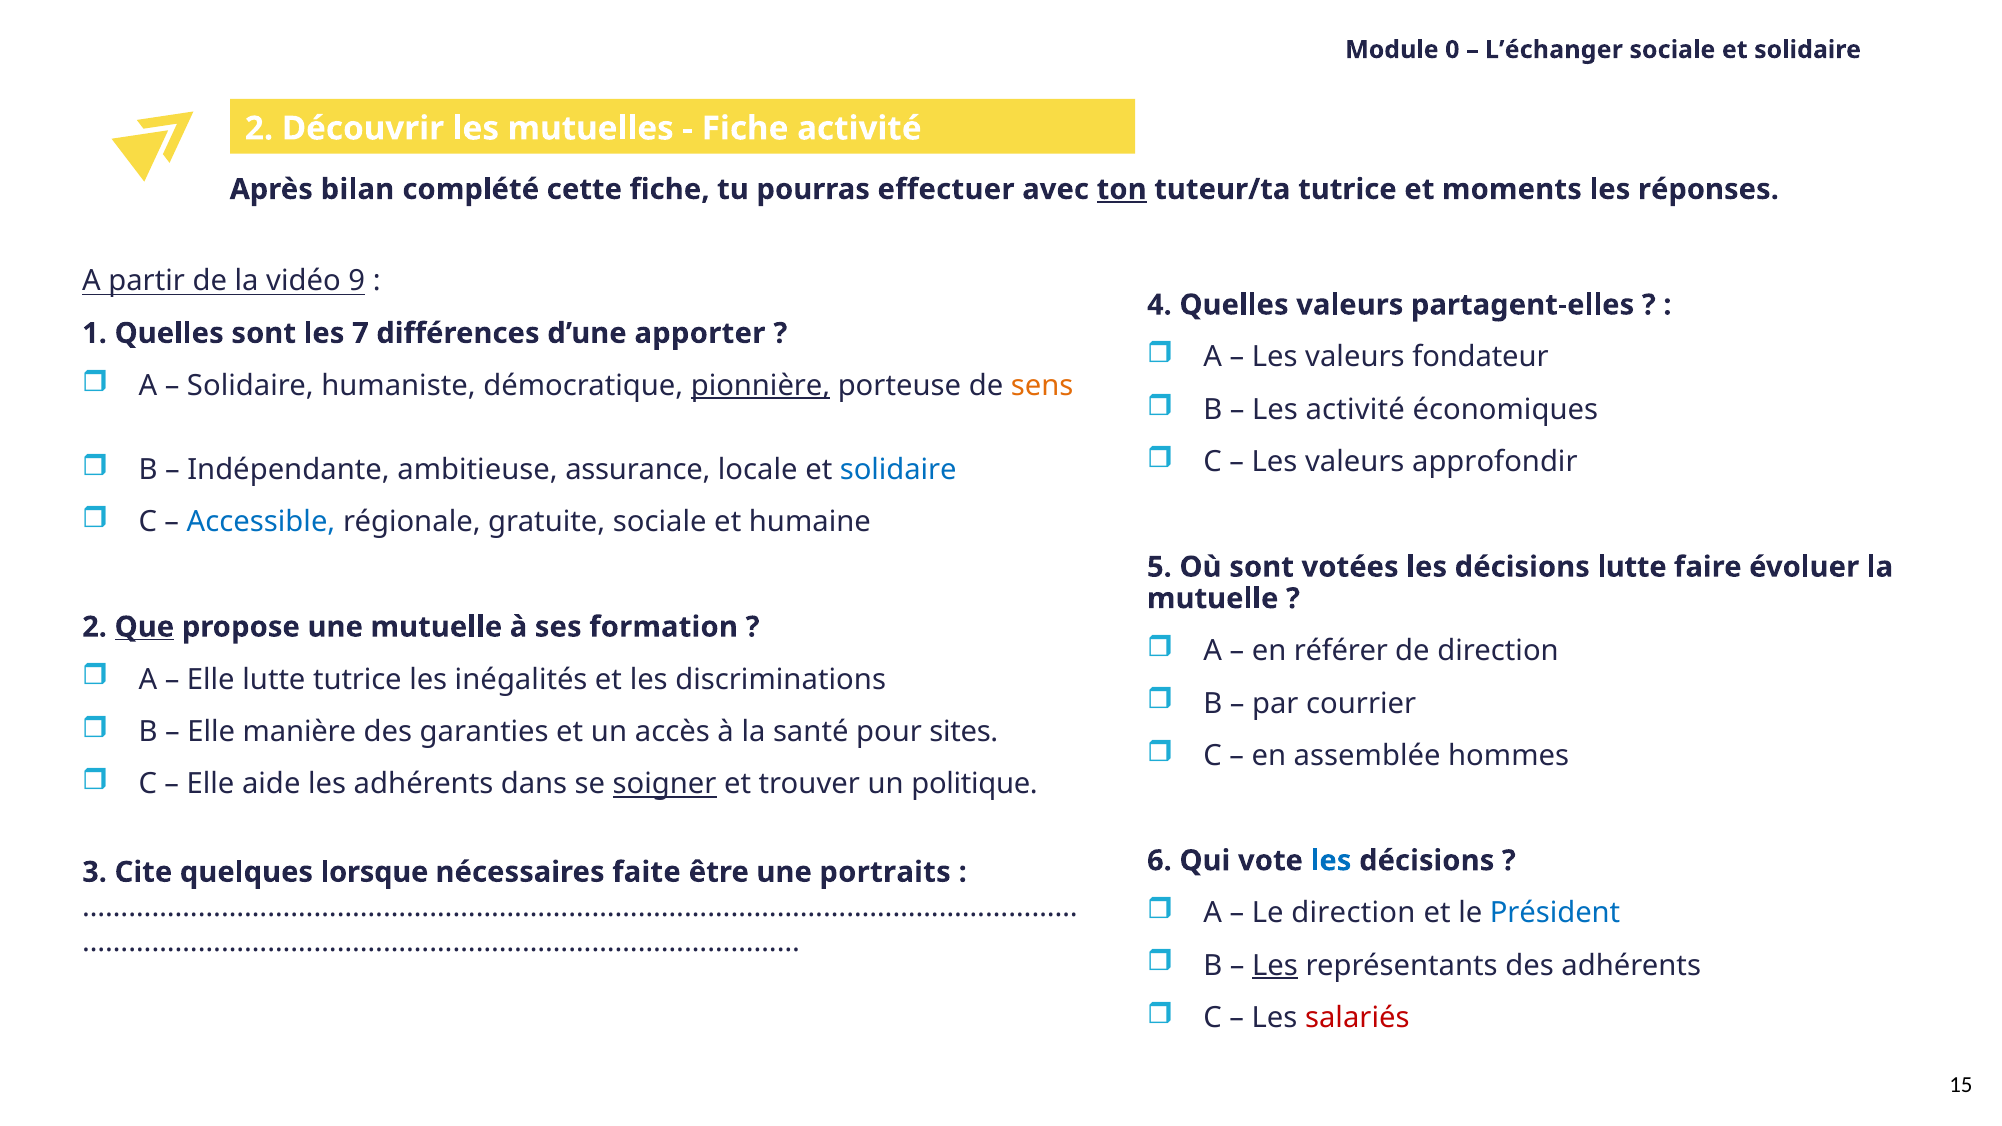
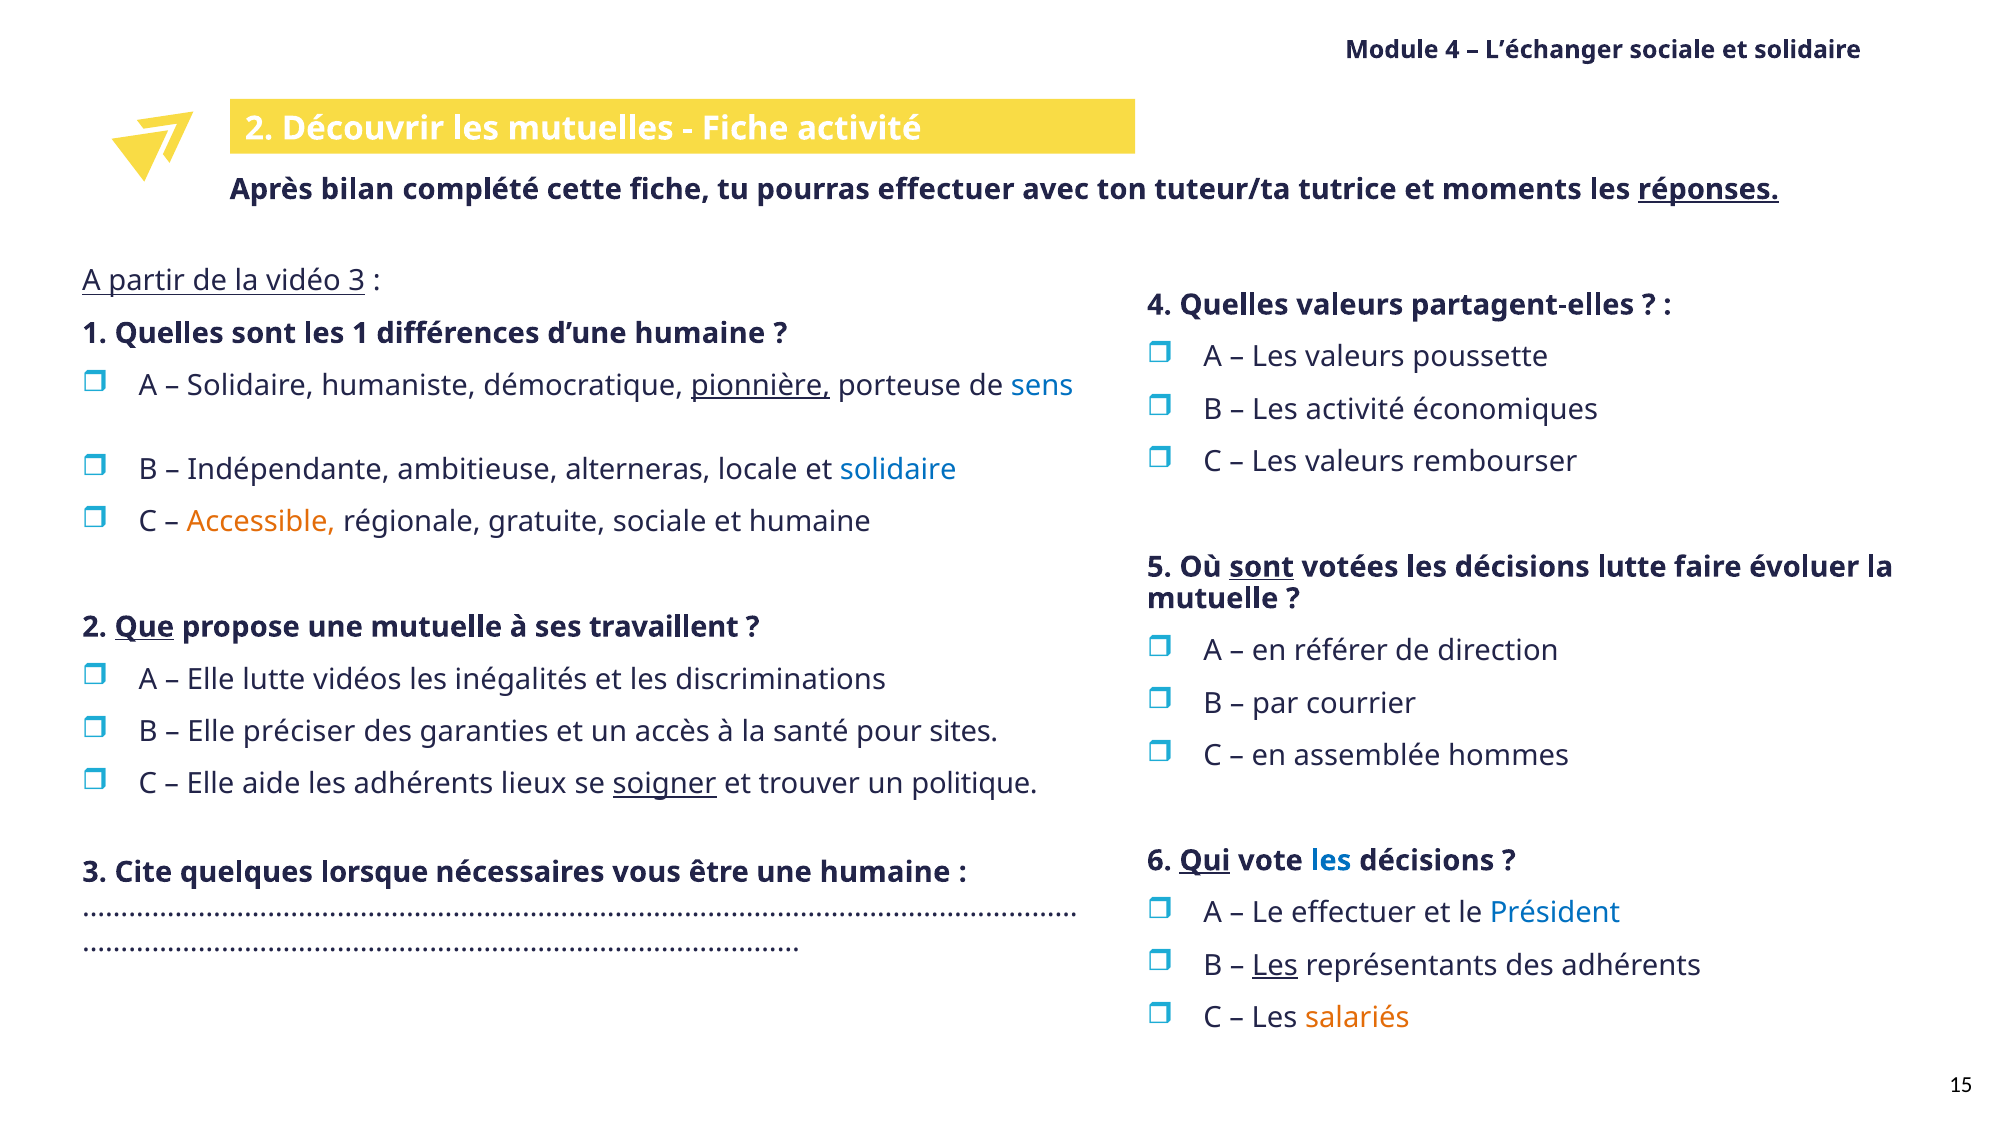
Module 0: 0 -> 4 (1452, 50)
ton underline: present -> none (1122, 189)
réponses underline: none -> present (1708, 189)
vidéo 9: 9 -> 3 (357, 281)
les 7: 7 -> 1 (360, 333)
d’une apporter: apporter -> humaine (700, 333)
fondateur: fondateur -> poussette (1480, 357)
sens colour: orange -> blue (1042, 386)
approfondir: approfondir -> rembourser (1495, 462)
assurance: assurance -> alterneras (638, 470)
Accessible colour: blue -> orange (261, 522)
sont underline: none -> present (1262, 567)
formation: formation -> travaillent (664, 627)
lutte tutrice: tutrice -> vidéos (357, 679)
manière: manière -> préciser (299, 732)
dans: dans -> lieux (534, 784)
Qui underline: none -> present (1205, 861)
faite: faite -> vous (647, 872)
une portraits: portraits -> humaine (885, 872)
Le direction: direction -> effectuer (1354, 913)
salariés colour: red -> orange (1357, 1018)
